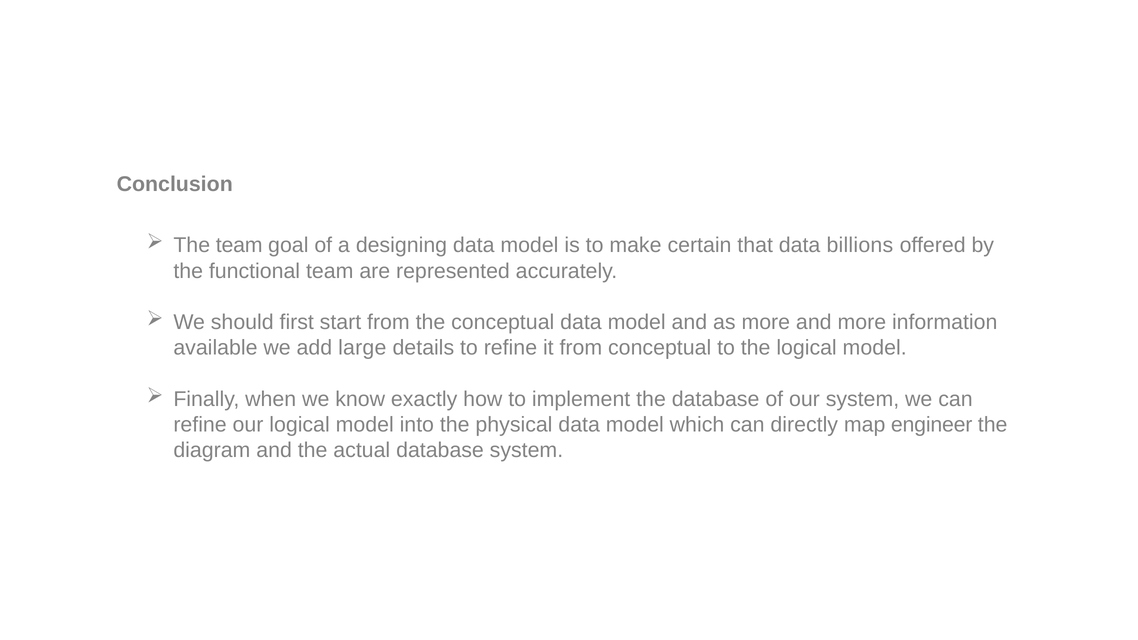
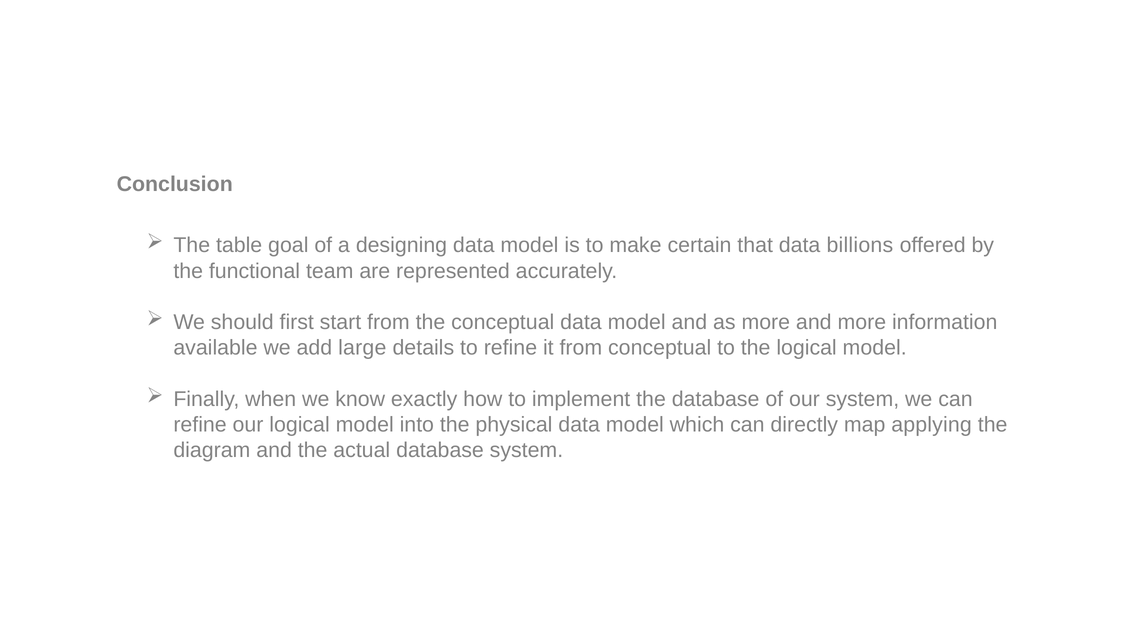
The team: team -> table (239, 245)
engineer: engineer -> applying (932, 425)
